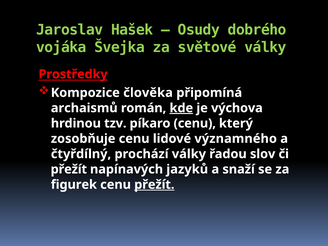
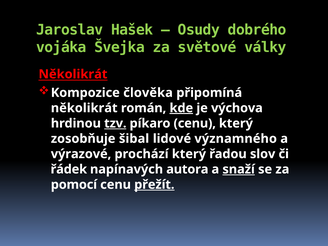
Prostředky: Prostředky -> Několikrát (73, 74)
archaismů: archaismů -> několikrát (84, 108)
tzv underline: none -> present (115, 123)
zosobňuje cenu: cenu -> šibal (134, 139)
čtyřdílný: čtyřdílný -> výrazové (81, 154)
prochází války: války -> který (189, 154)
přežít: přežít -> řádek (69, 169)
jazyků: jazyků -> autora (187, 169)
snaží underline: none -> present (239, 169)
figurek: figurek -> pomocí (74, 185)
